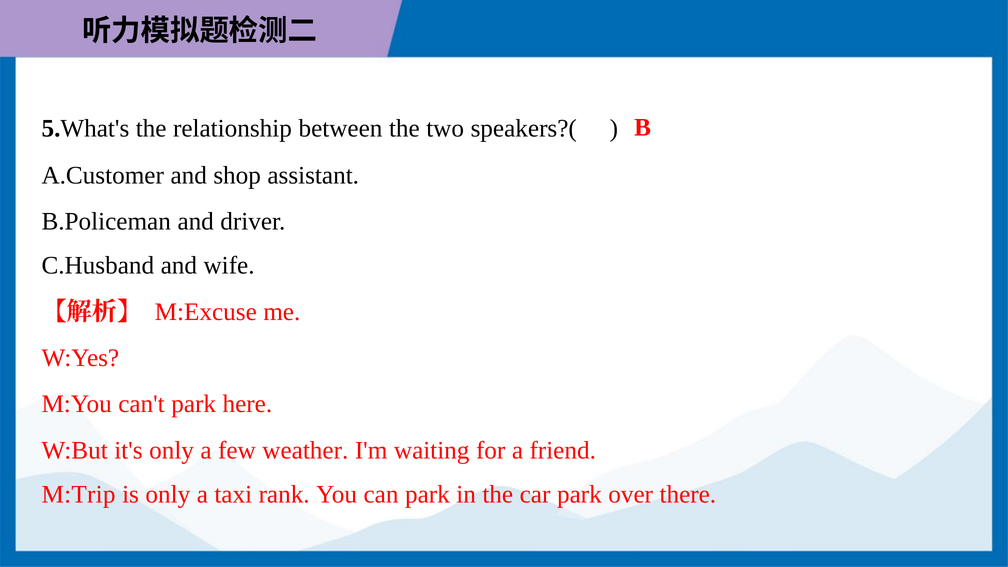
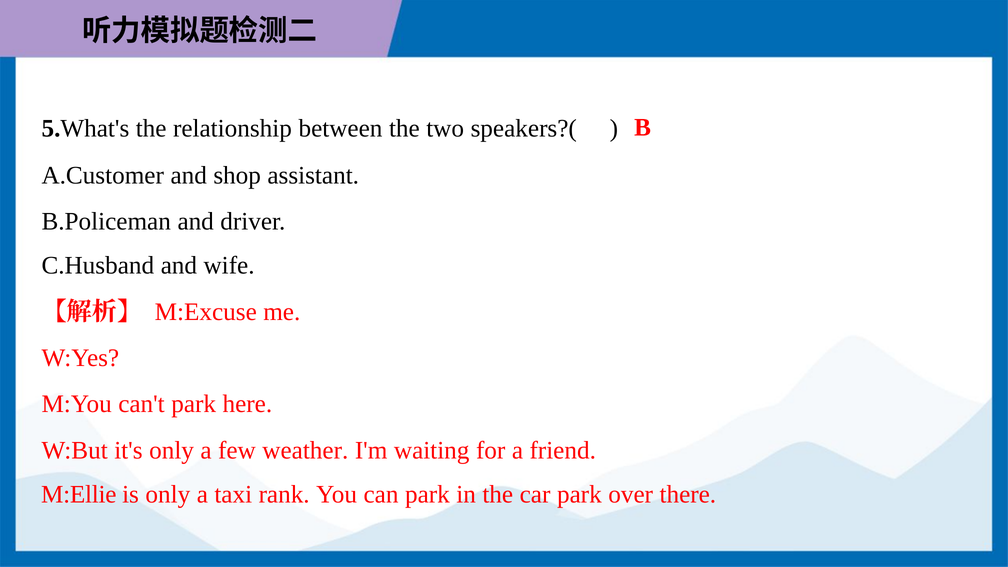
M:Trip: M:Trip -> M:Ellie (79, 494)
